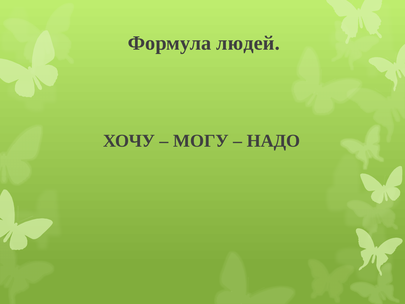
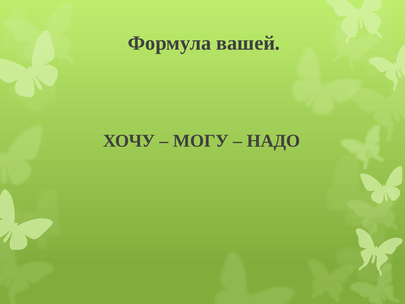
людей: людей -> вашей (248, 43)
